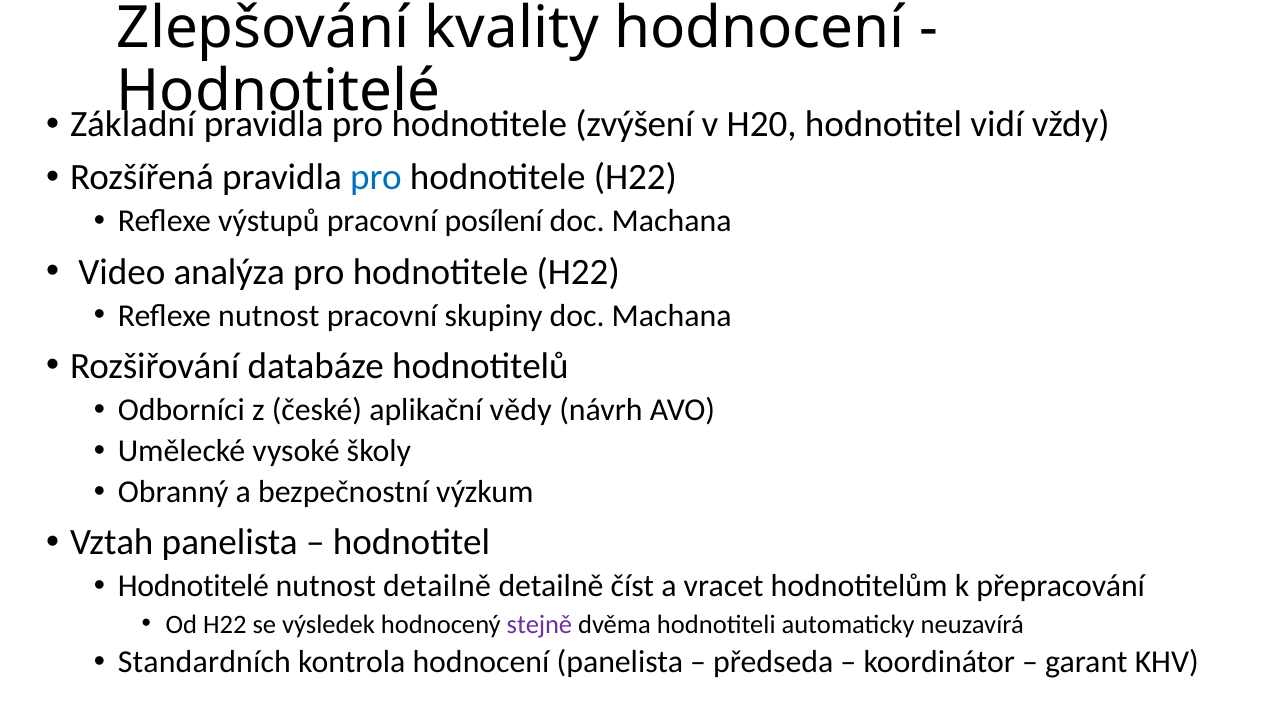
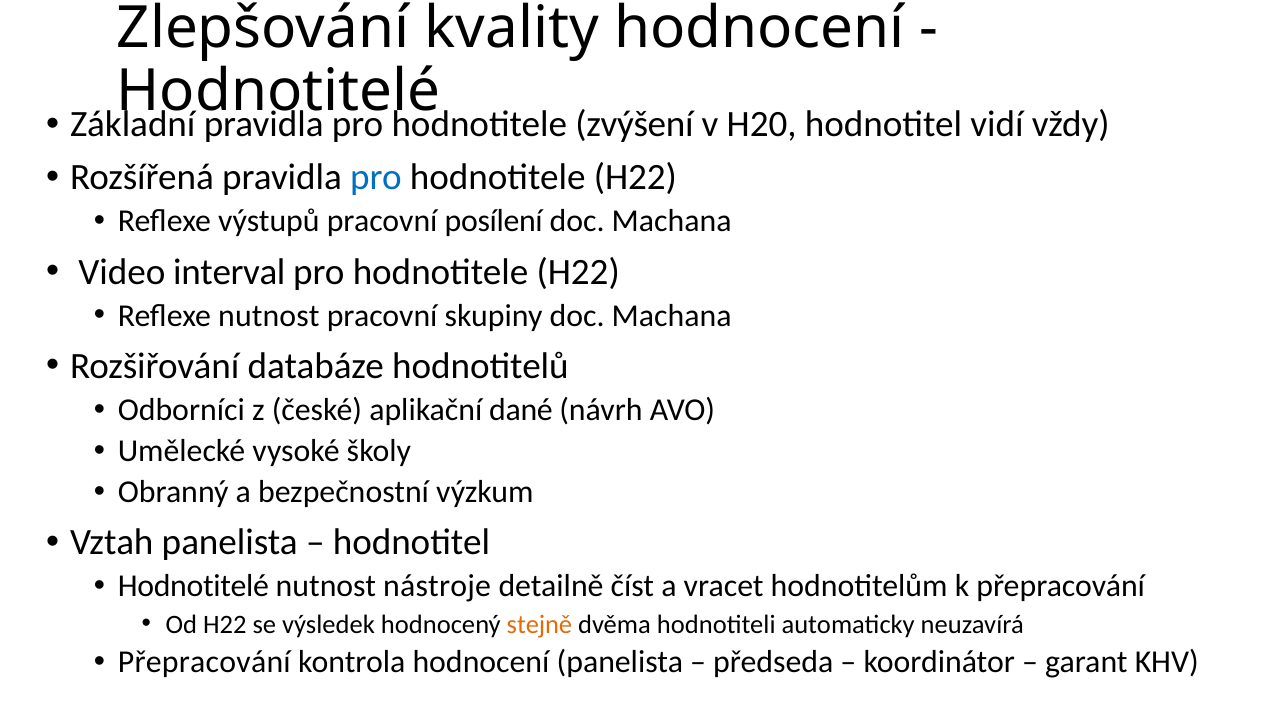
analýza: analýza -> interval (229, 272)
vědy: vědy -> dané (521, 410)
nutnost detailně: detailně -> nástroje (437, 586)
stejně colour: purple -> orange (539, 624)
Standardních: Standardních -> Přepracování (204, 662)
